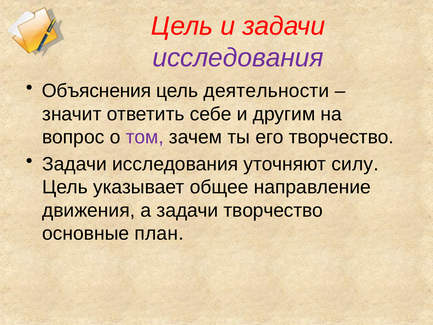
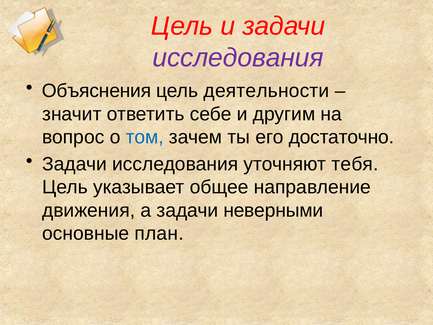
том colour: purple -> blue (145, 137)
его творчество: творчество -> достаточно (341, 137)
силу: силу -> тебя (355, 164)
задачи творчество: творчество -> неверными (273, 210)
